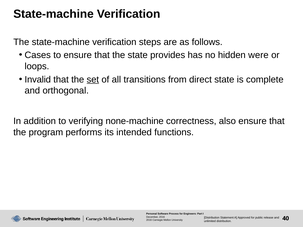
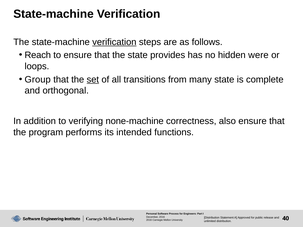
verification underline: none -> present (114, 42)
Cases: Cases -> Reach (38, 55)
Invalid: Invalid -> Group (38, 80)
direct: direct -> many (200, 80)
